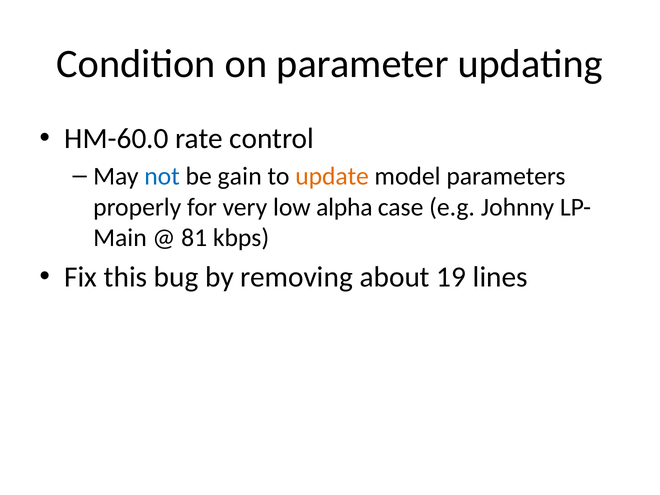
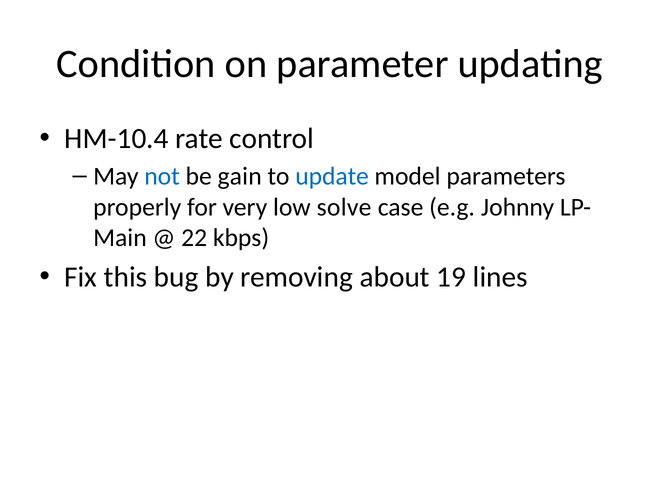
HM-60.0: HM-60.0 -> HM-10.4 (117, 138)
update colour: orange -> blue (332, 176)
alpha: alpha -> solve (344, 207)
81: 81 -> 22 (194, 238)
